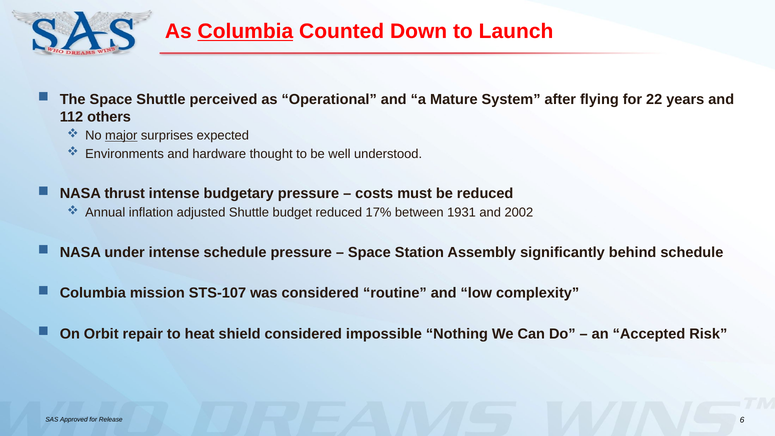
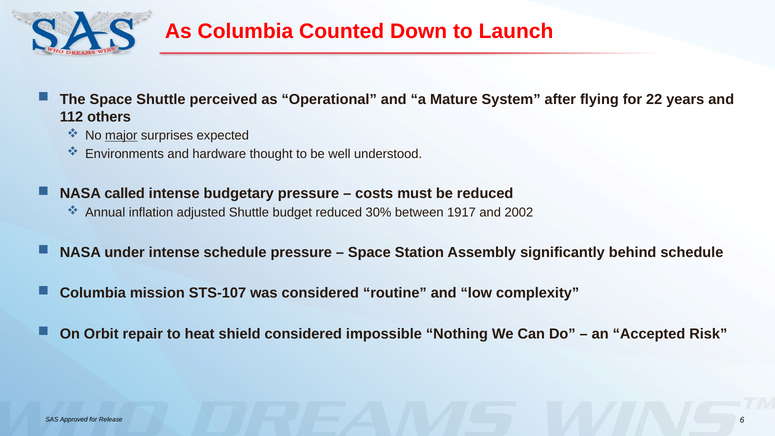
Columbia underline: present -> none (245, 31)
thrust: thrust -> called (125, 194)
17%: 17% -> 30% (379, 213)
1931: 1931 -> 1917 (462, 213)
